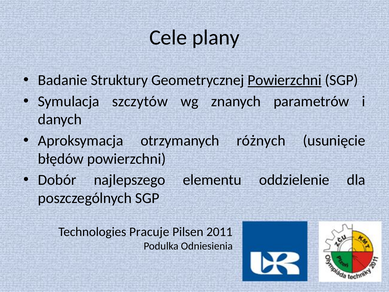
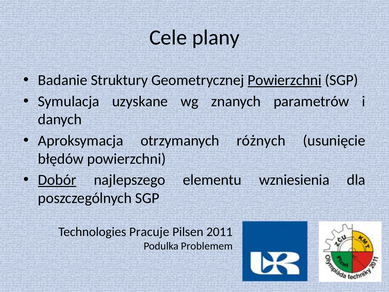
szczytów: szczytów -> uzyskane (140, 101)
Dobór underline: none -> present (57, 180)
oddzielenie: oddzielenie -> wzniesienia (294, 180)
Odniesienia: Odniesienia -> Problemem (207, 246)
